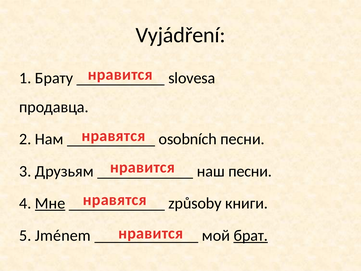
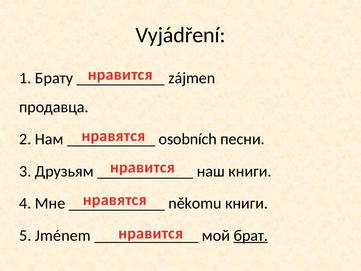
slovesa: slovesa -> zájmen (192, 78)
наш песни: песни -> книги (250, 171)
Мне underline: present -> none (50, 203)
způsoby: způsoby -> někomu (195, 203)
